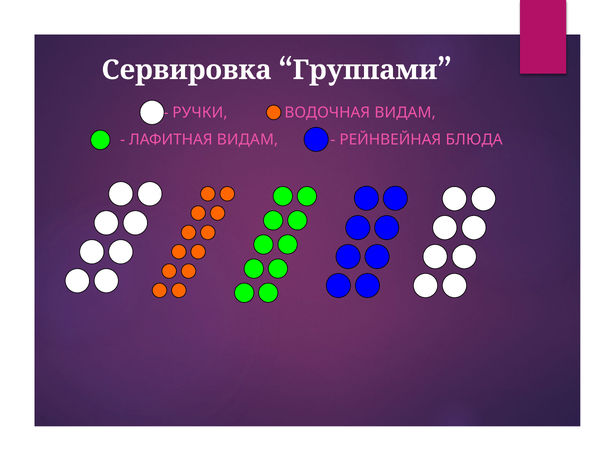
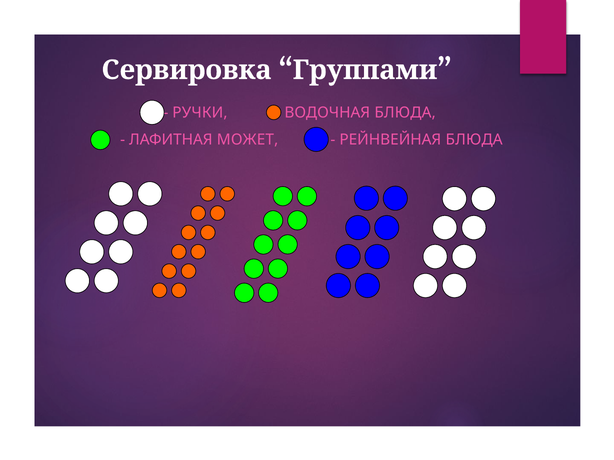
ВОДОЧНАЯ ВИДАМ: ВИДАМ -> БЛЮДА (405, 113)
ЛАФИТНАЯ ВИДАМ: ВИДАМ -> МОЖЕТ (248, 140)
